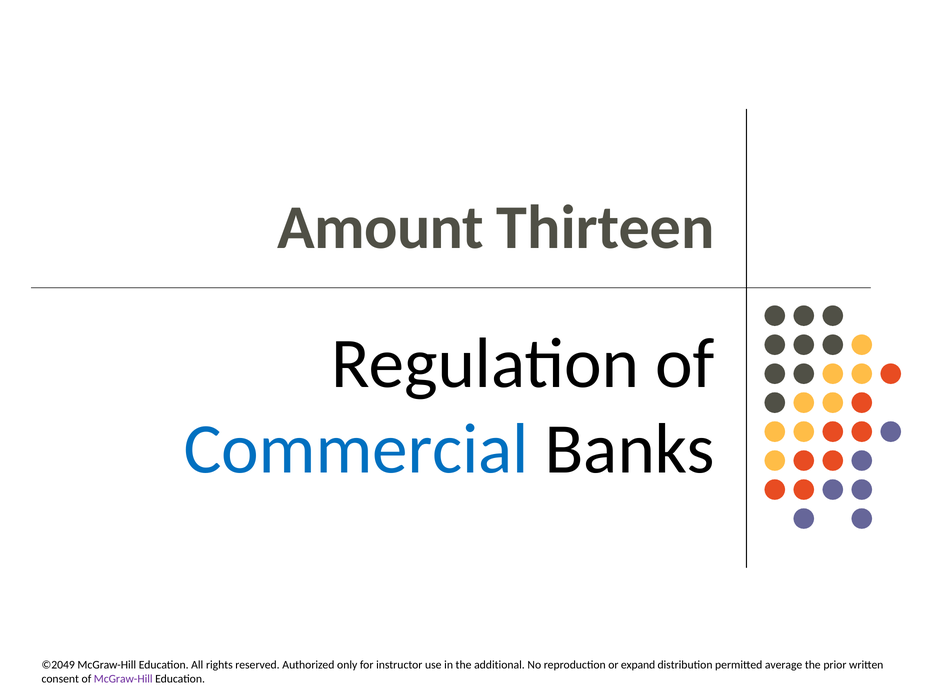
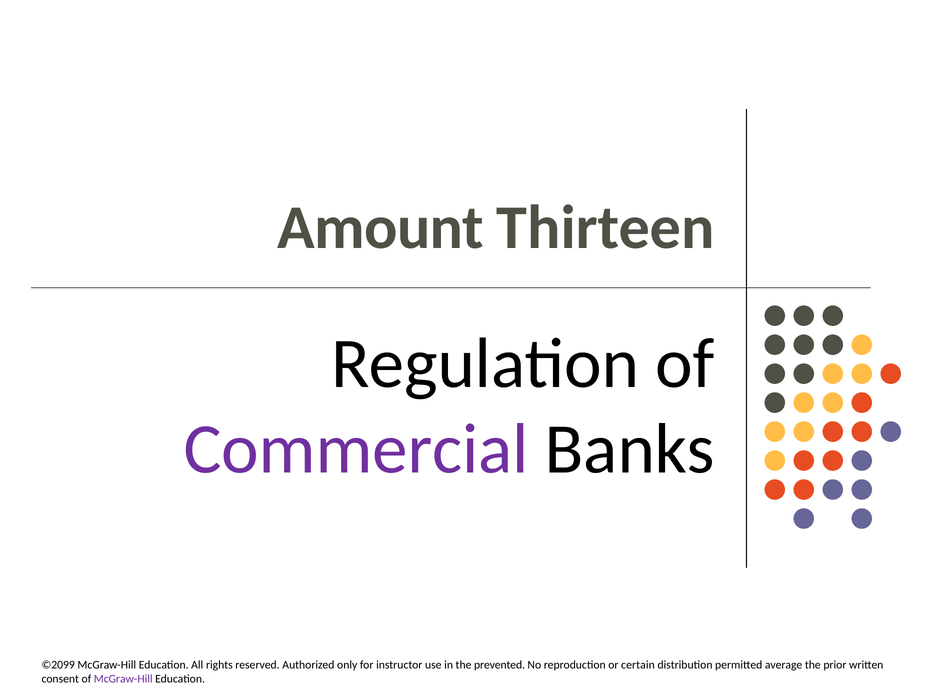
Commercial colour: blue -> purple (356, 449)
©2049: ©2049 -> ©2099 (58, 665)
additional: additional -> prevented (500, 665)
expand: expand -> certain (638, 665)
